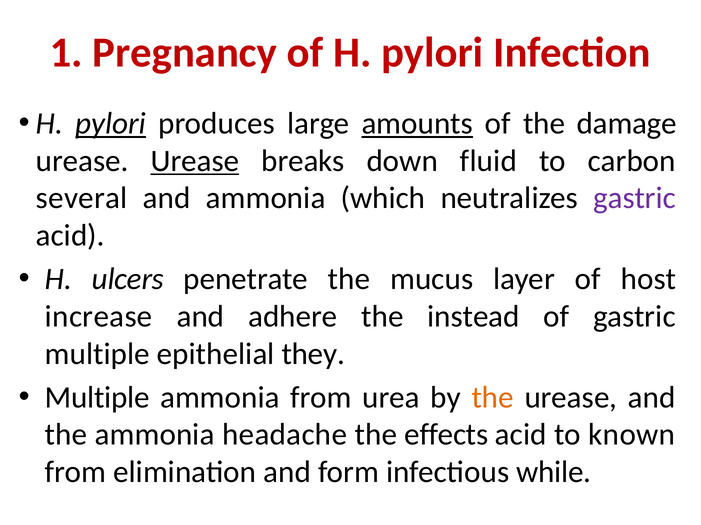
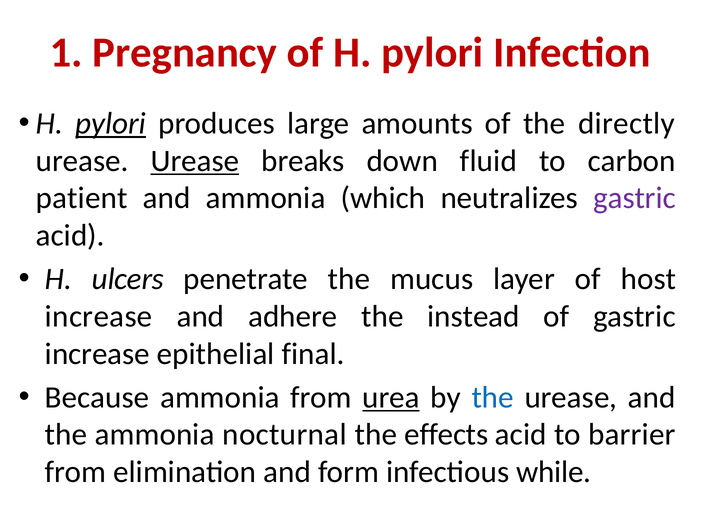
amounts underline: present -> none (417, 124)
damage: damage -> directly (626, 124)
several: several -> patient (82, 198)
multiple: multiple -> increase (97, 354)
they: they -> final (313, 354)
Multiple: Multiple -> Because (97, 398)
urea underline: none -> present (391, 398)
the colour: orange -> blue (493, 398)
headache: headache -> nocturnal (285, 435)
known: known -> barrier (632, 435)
